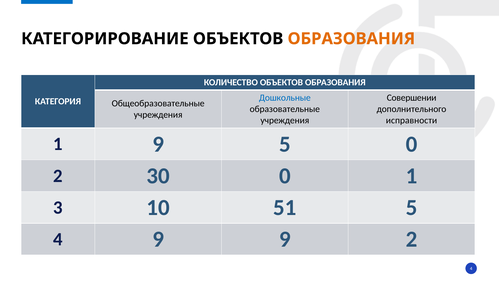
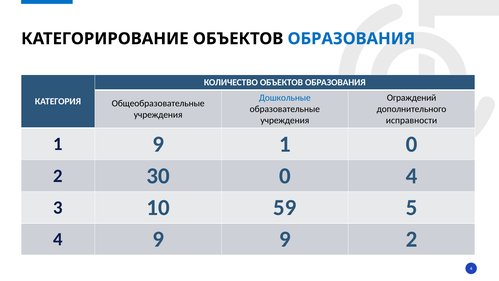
ОБРАЗОВАНИЯ colour: orange -> blue (351, 39)
Совершении: Совершении -> Ограждений (412, 98)
9 5: 5 -> 1 (285, 144)
0 1: 1 -> 4 (412, 176)
51: 51 -> 59 (285, 207)
